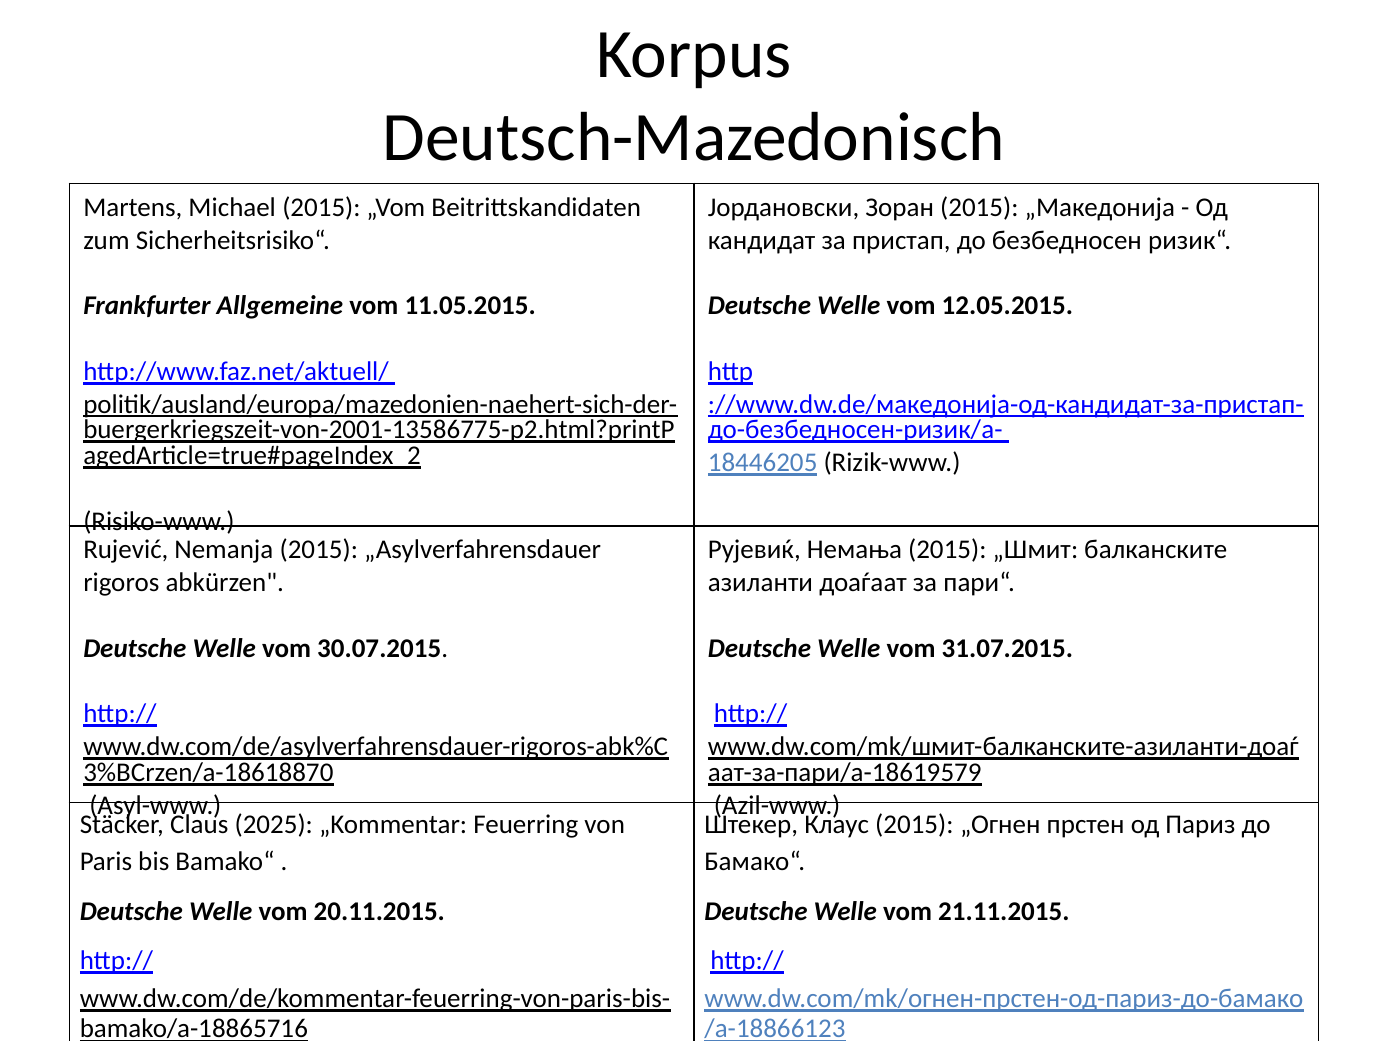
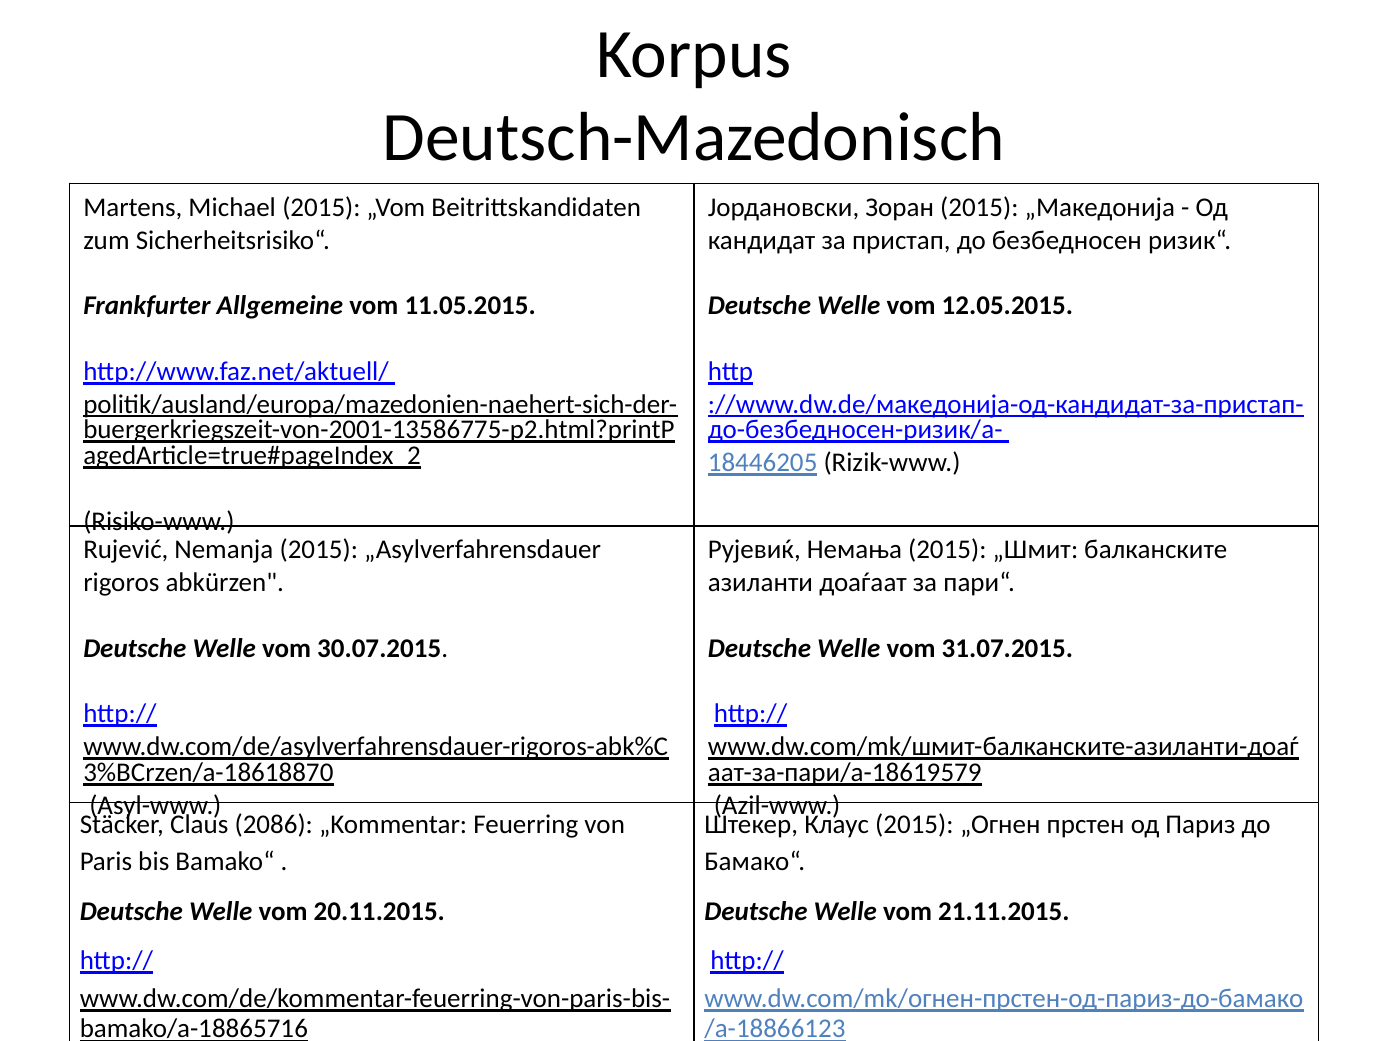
2025: 2025 -> 2086 (274, 824)
